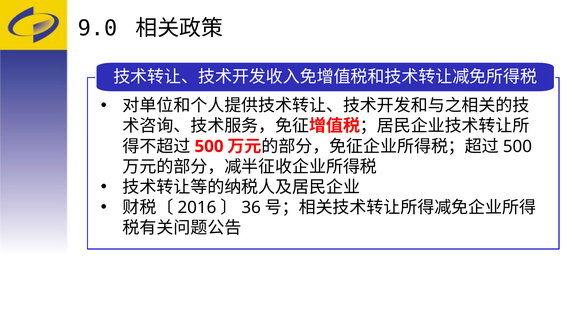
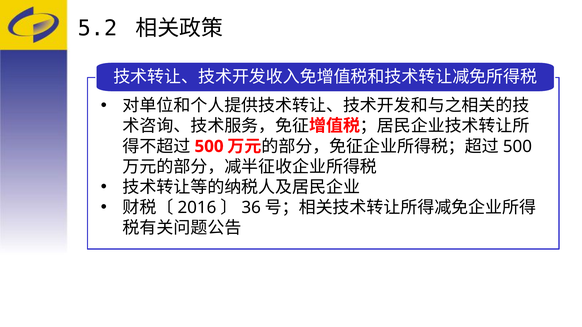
9.0: 9.0 -> 5.2 (98, 28)
